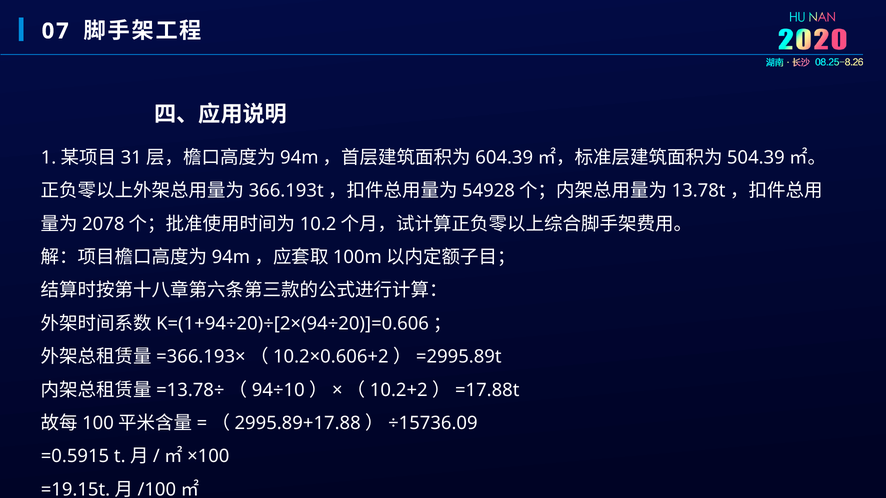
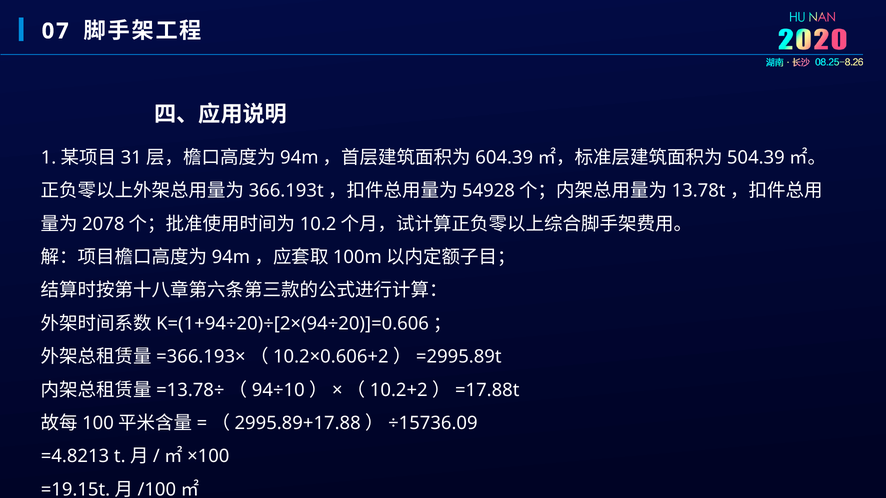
=0.5915: =0.5915 -> =4.8213 (75, 457)
